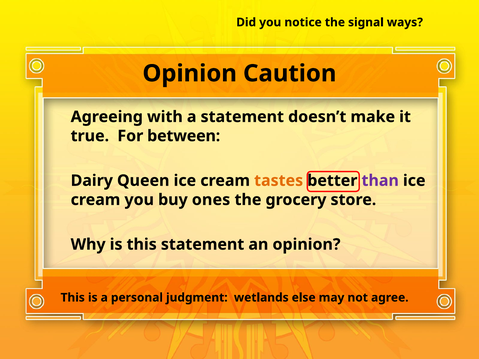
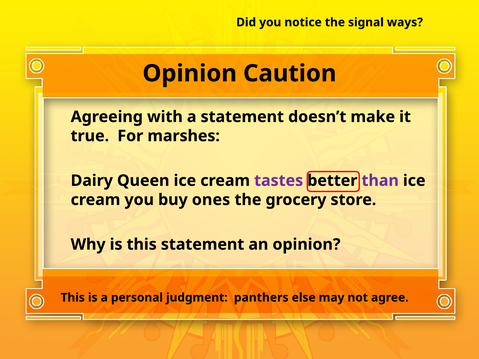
between: between -> marshes (184, 136)
tastes colour: orange -> purple (279, 181)
wetlands: wetlands -> panthers (261, 298)
